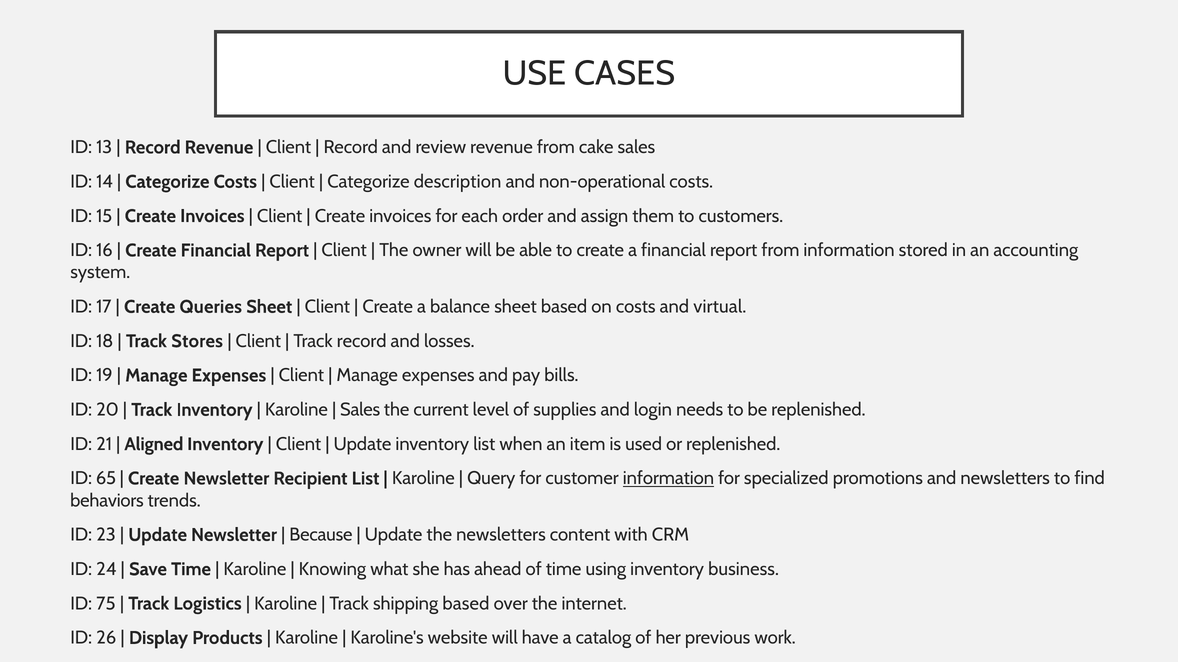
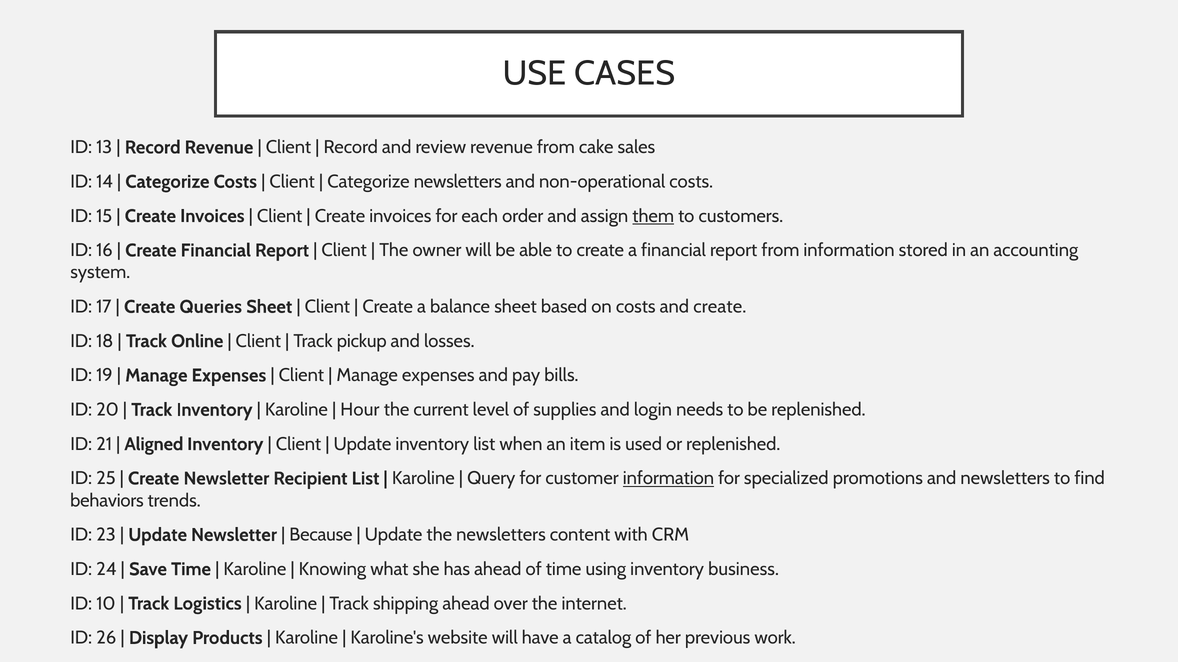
Categorize description: description -> newsletters (458, 182)
them underline: none -> present (653, 216)
and virtual: virtual -> create (720, 307)
Stores: Stores -> Online (197, 341)
Track record: record -> pickup (362, 341)
Sales: Sales -> Hour (360, 410)
65: 65 -> 25 (106, 479)
75: 75 -> 10 (106, 604)
shipping based: based -> ahead (466, 604)
